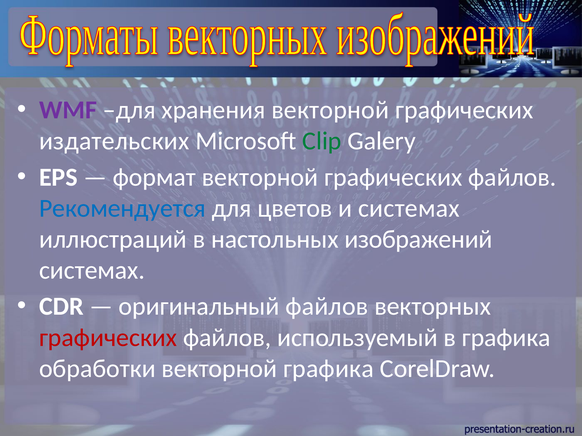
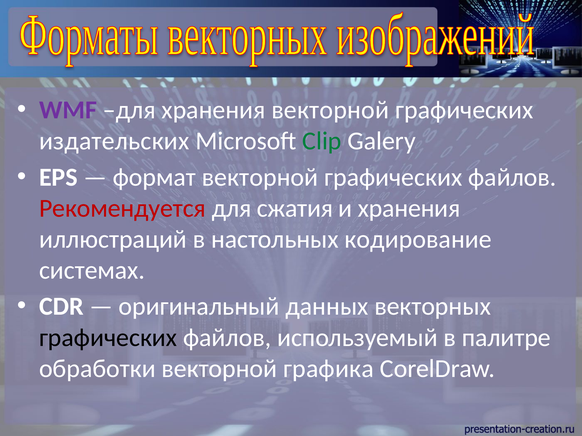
Рекомендуется colour: blue -> red (122, 208)
цветов: цветов -> сжатия (295, 208)
и системах: системах -> хранения (409, 208)
изображений: изображений -> кодирование (418, 240)
оригинальный файлов: файлов -> данных (327, 307)
графических colour: red -> black (108, 338)
в графика: графика -> палитре (506, 338)
